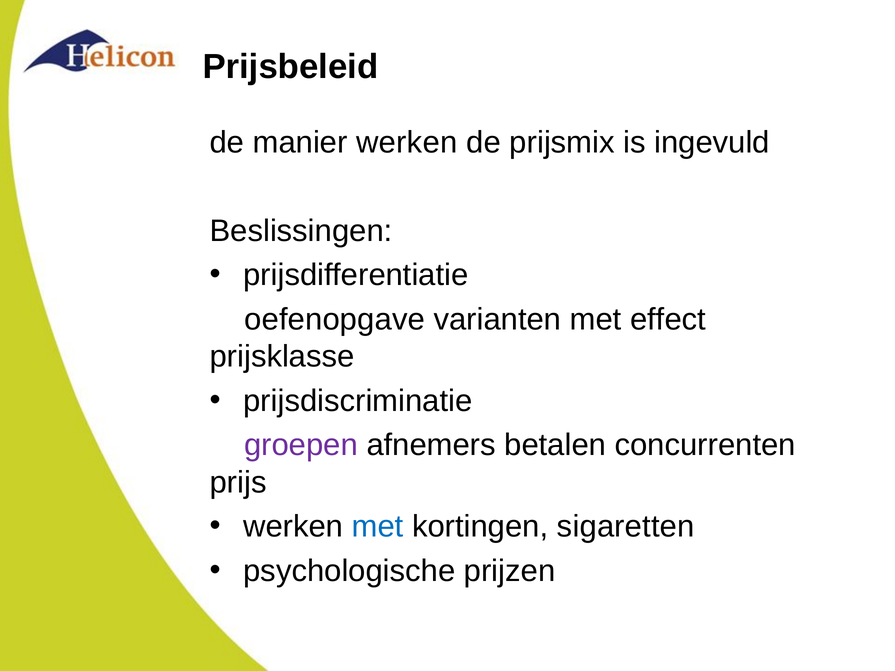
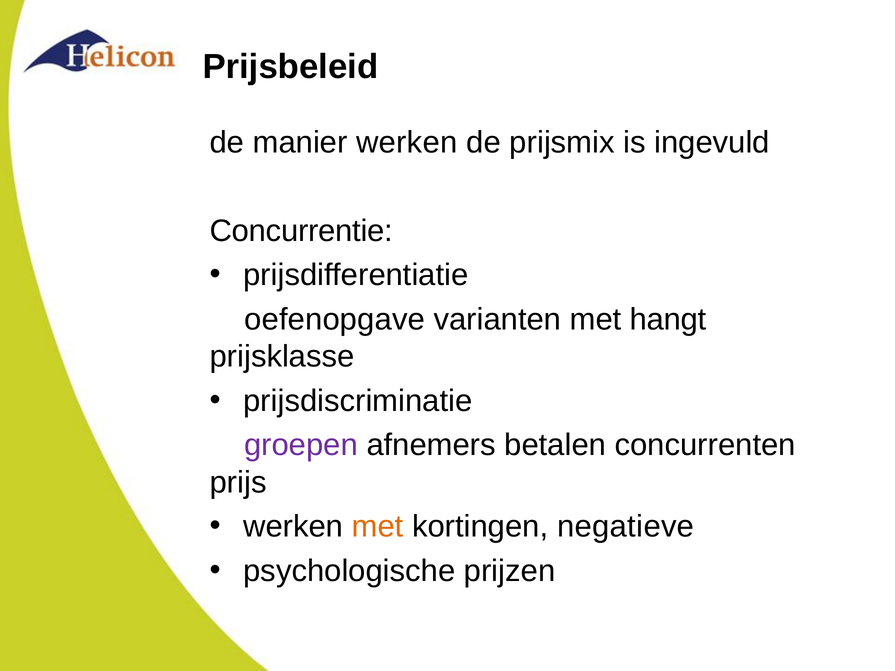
Beslissingen: Beslissingen -> Concurrentie (301, 231)
effect: effect -> hangt (668, 319)
met colour: blue -> orange (378, 527)
sigaretten: sigaretten -> negatieve (626, 527)
